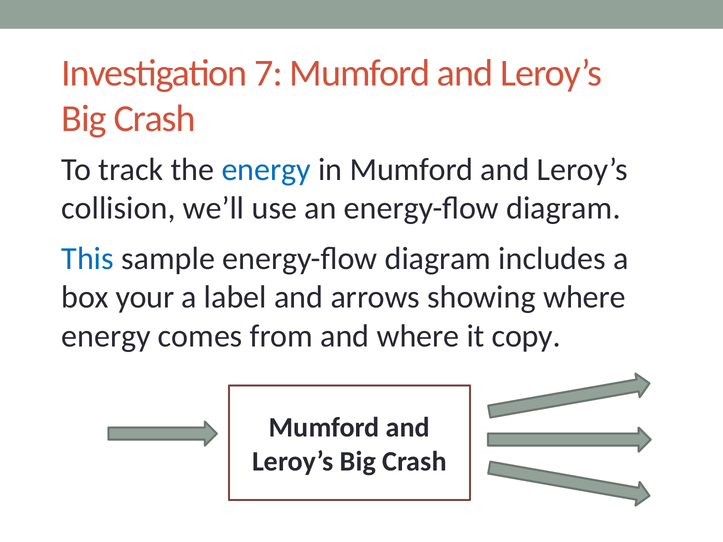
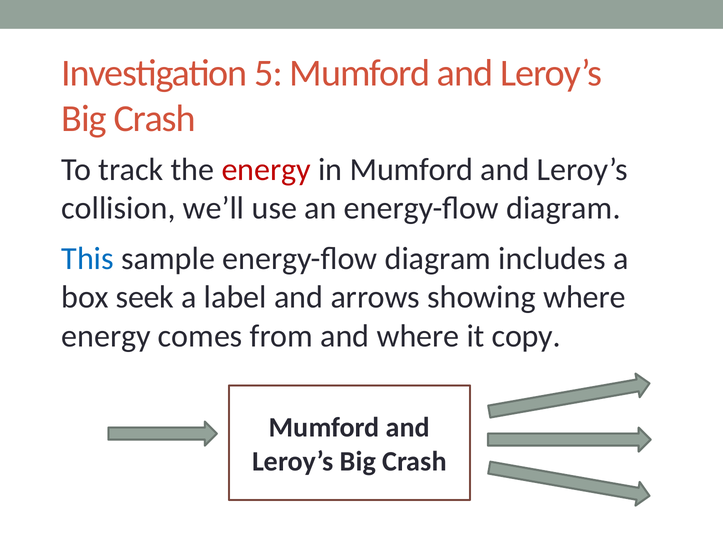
7: 7 -> 5 (269, 73)
energy colour: blue -> red (266, 170)
your: your -> seek (145, 297)
